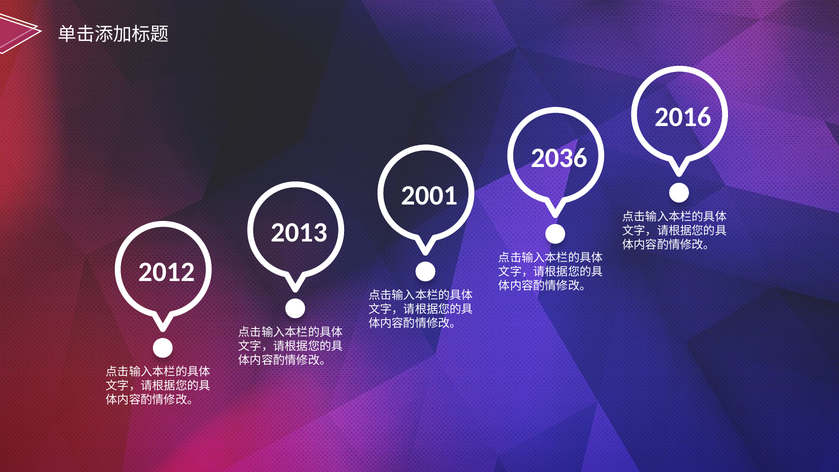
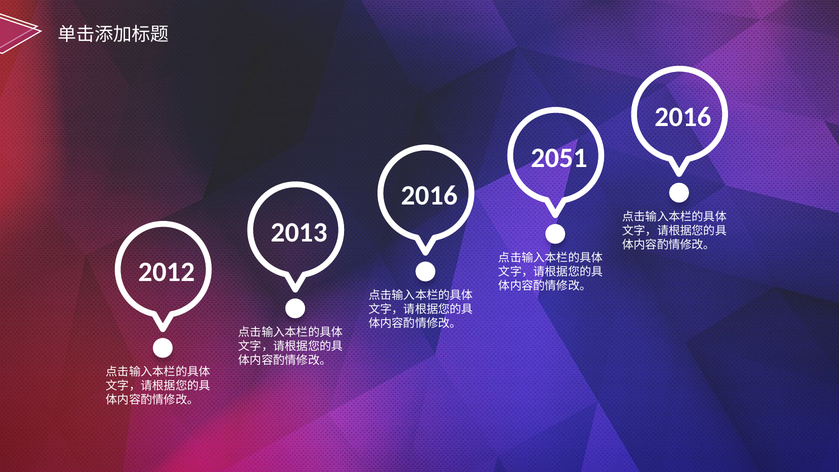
2036: 2036 -> 2051 (559, 158)
2001: 2001 -> 2016 (429, 196)
